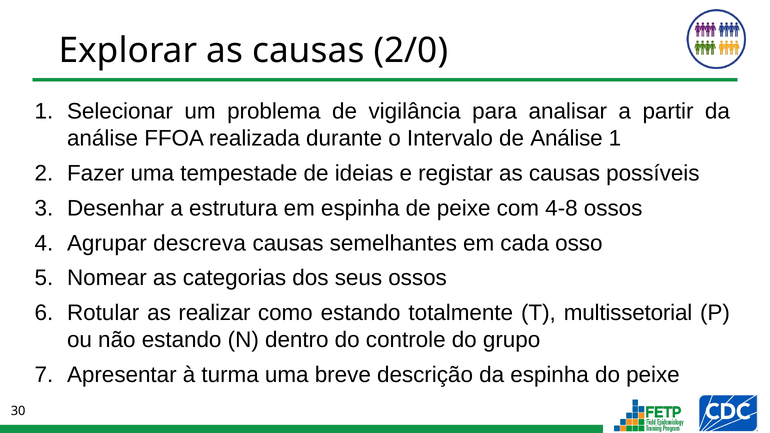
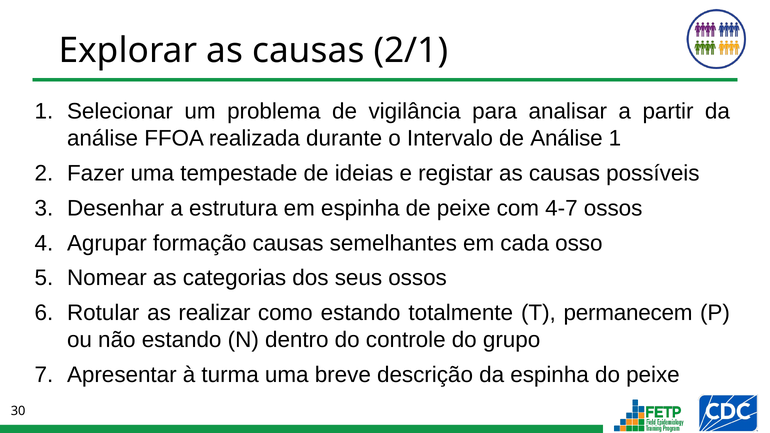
2/0: 2/0 -> 2/1 (411, 51)
4-8: 4-8 -> 4-7 (561, 208)
descreva: descreva -> formação (200, 243)
multissetorial: multissetorial -> permanecem (628, 313)
